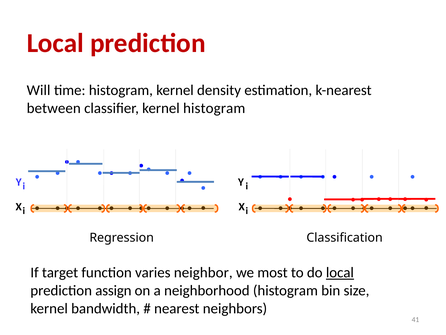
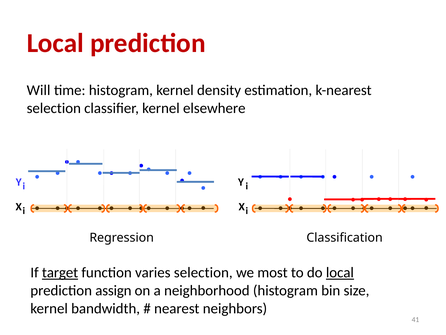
between: between -> selection (54, 108)
kernel histogram: histogram -> elsewhere (214, 108)
target underline: none -> present (60, 272)
varies neighbor: neighbor -> selection (203, 272)
